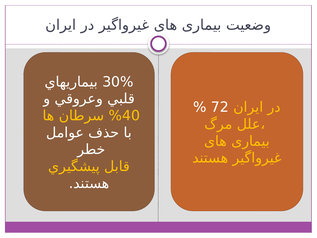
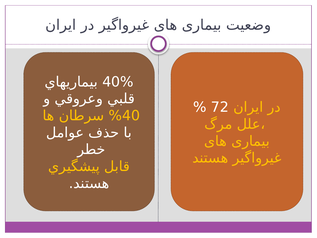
30%: 30% -> 40% (118, 82)
